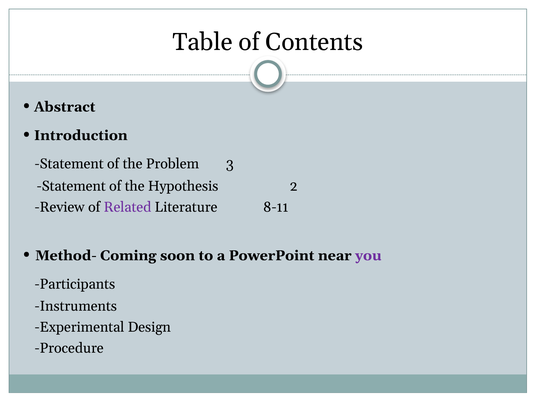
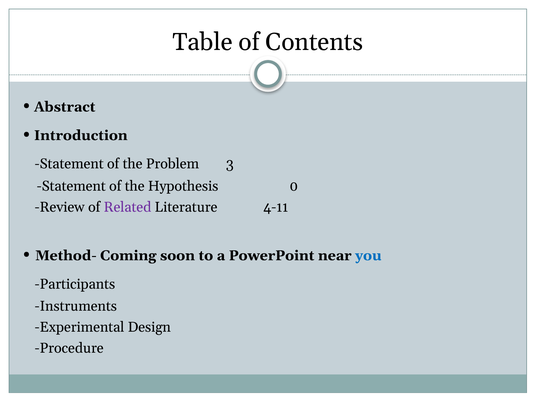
2: 2 -> 0 (294, 186)
8-11: 8-11 -> 4-11 (276, 207)
you colour: purple -> blue (368, 256)
